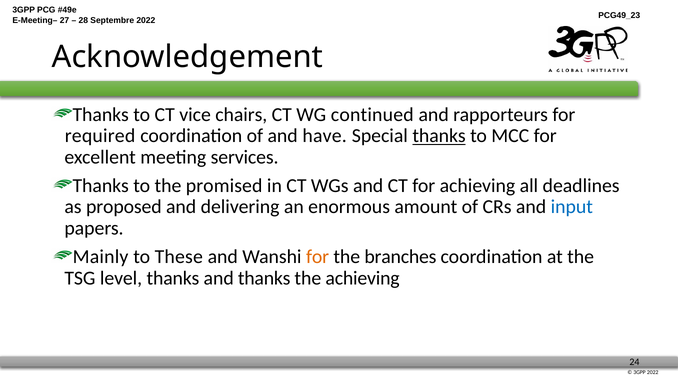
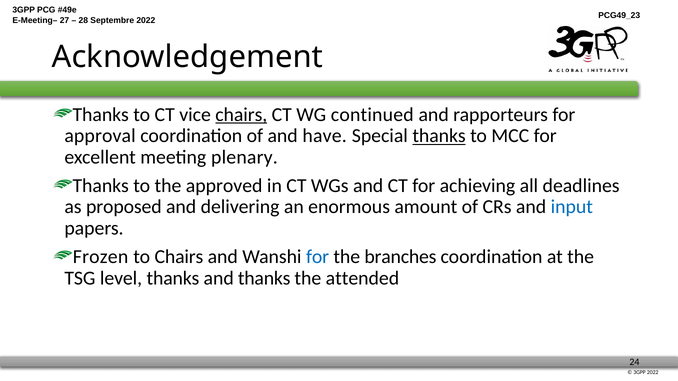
chairs underline: none -> present (241, 115)
required: required -> approval (100, 136)
services: services -> plenary (244, 157)
promised: promised -> approved (224, 186)
Mainly: Mainly -> Frozen (101, 257)
to These: These -> Chairs (179, 257)
for colour: orange -> blue (318, 257)
the achieving: achieving -> attended (362, 278)
